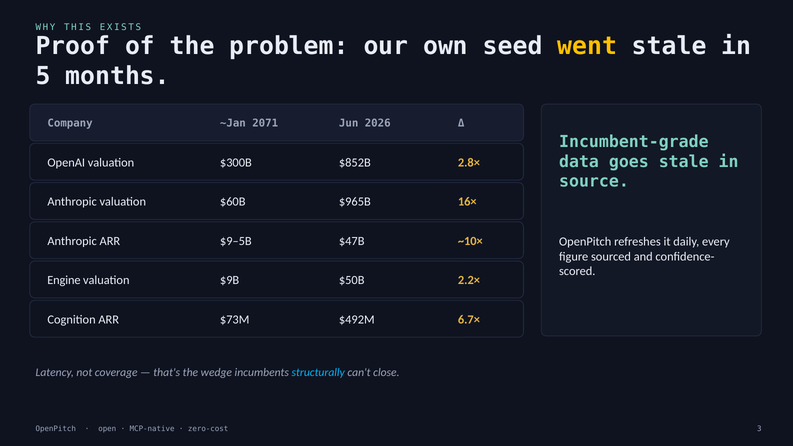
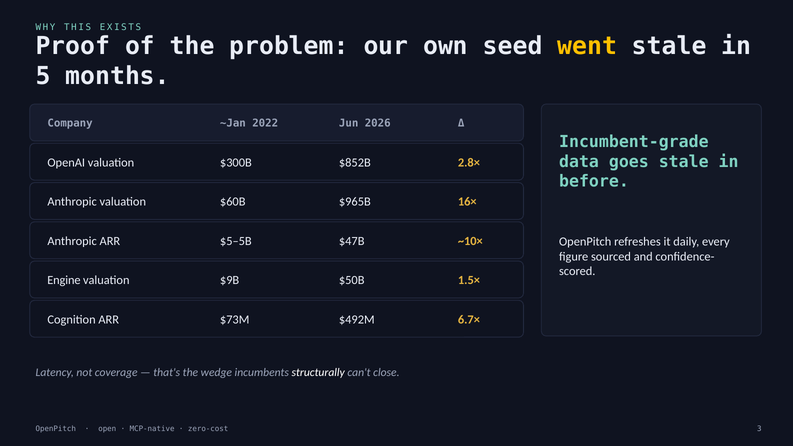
2071: 2071 -> 2022 (265, 123)
source: source -> before (594, 182)
$9–5B: $9–5B -> $5–5B (236, 241)
2.2×: 2.2× -> 1.5× (469, 280)
structurally colour: light blue -> white (318, 373)
